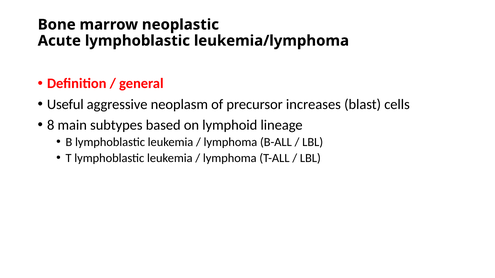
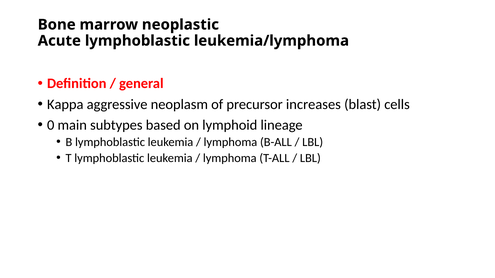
Useful: Useful -> Kappa (65, 104)
8: 8 -> 0 (51, 125)
